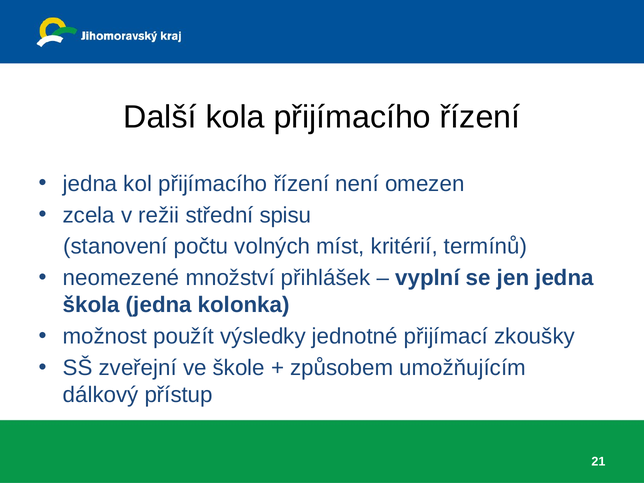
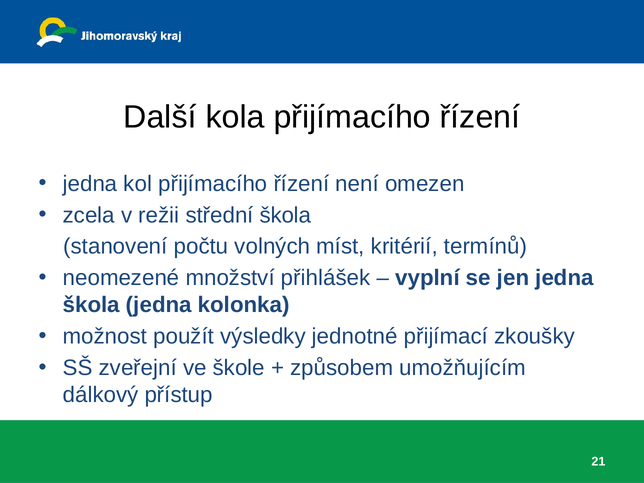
střední spisu: spisu -> škola (285, 215)
